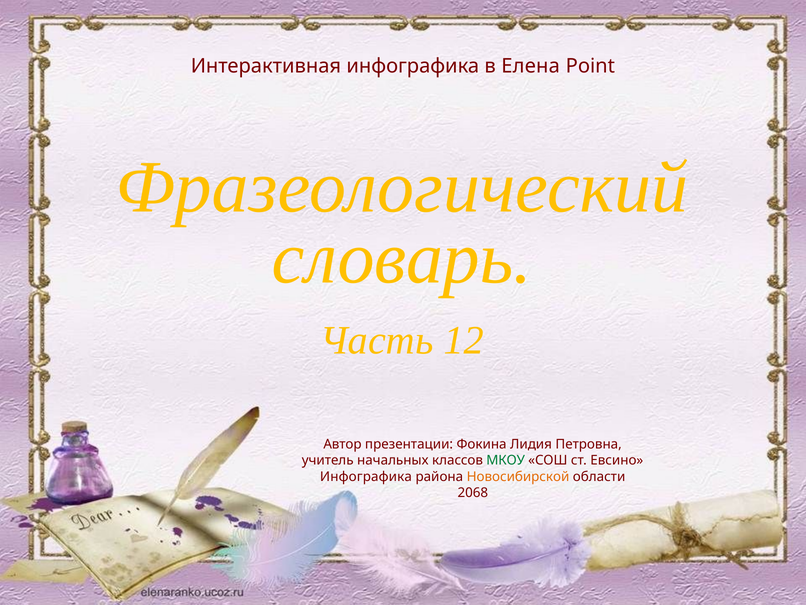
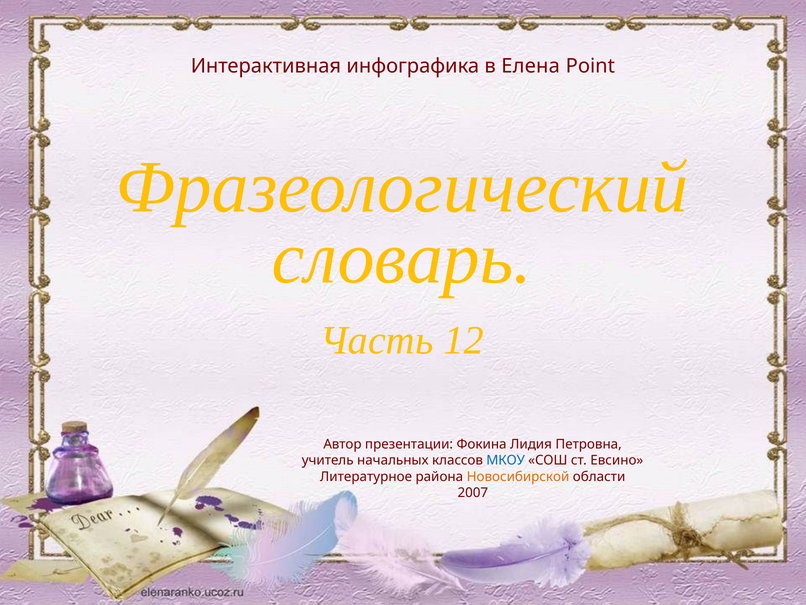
МКОУ colour: green -> blue (506, 460)
Инфографика: Инфографика -> Литературное (366, 476)
2068: 2068 -> 2007 (473, 492)
